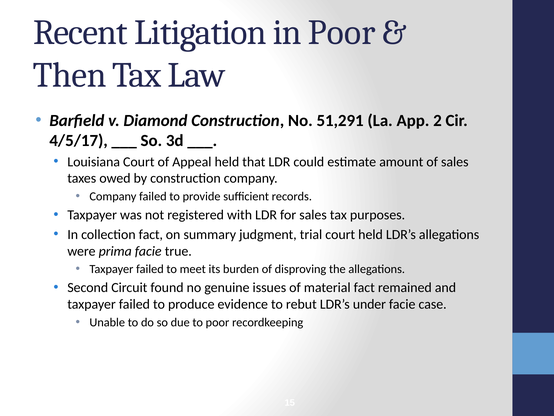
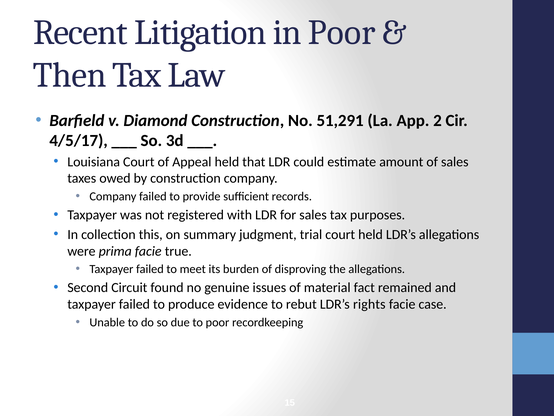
collection fact: fact -> this (151, 234)
under: under -> rights (369, 304)
